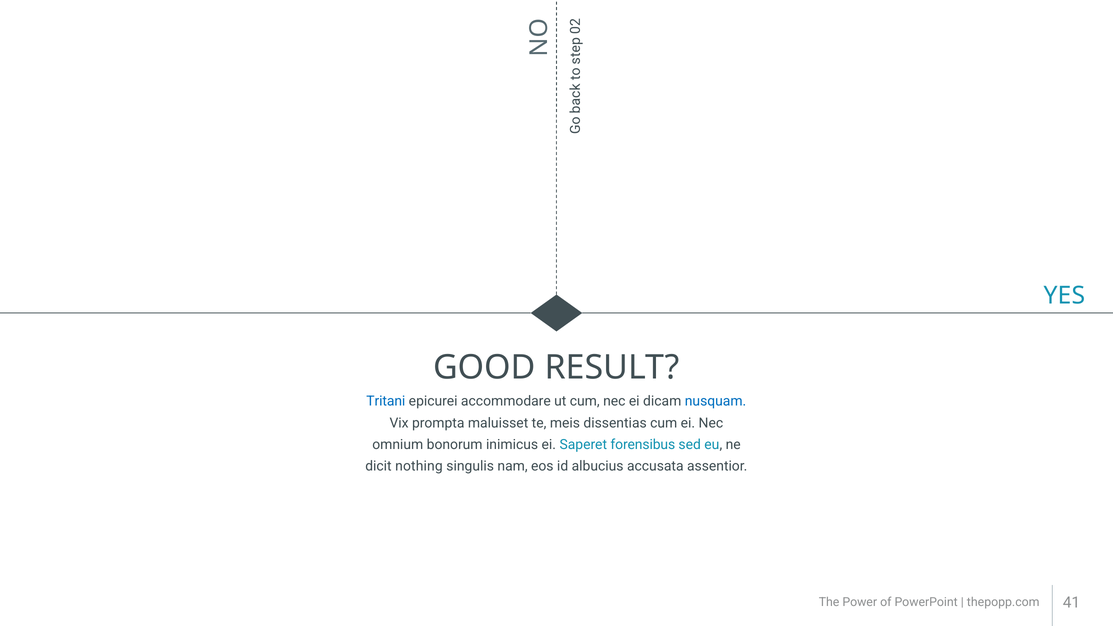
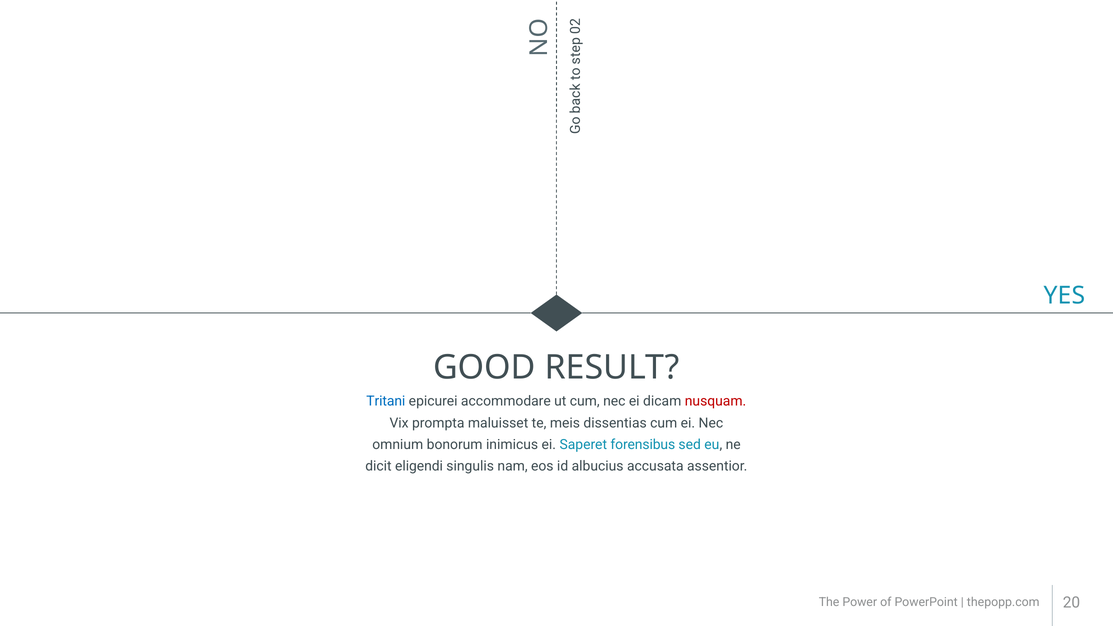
nusquam colour: blue -> red (716, 401)
nothing: nothing -> eligendi (419, 466)
41: 41 -> 20 (1071, 602)
